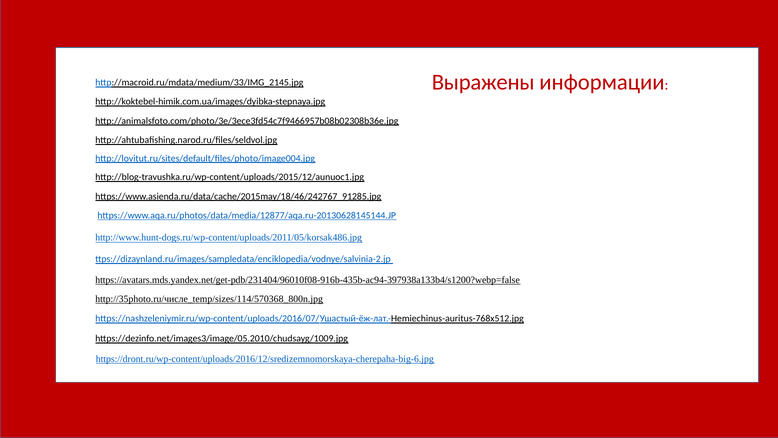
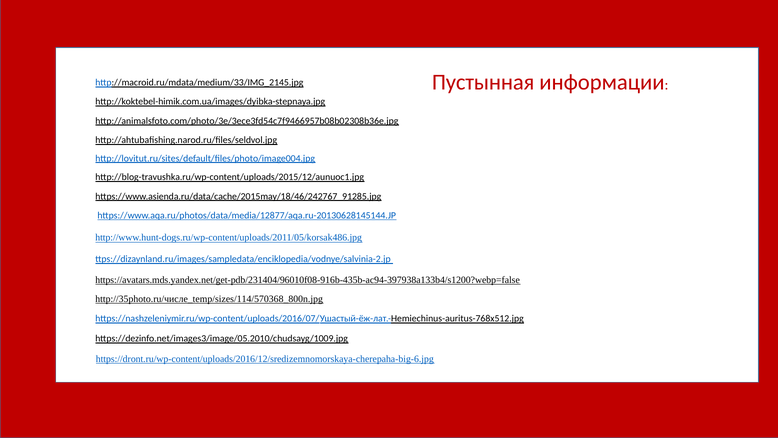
Выражены: Выражены -> Пустынная (483, 82)
